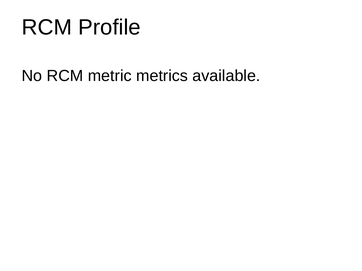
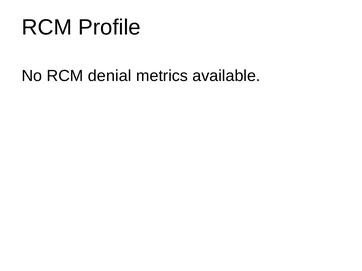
metric: metric -> denial (110, 76)
